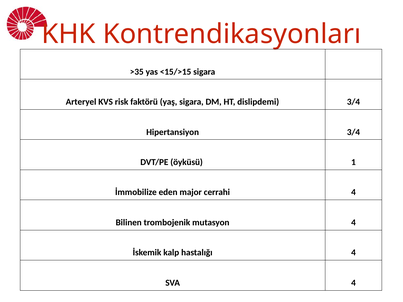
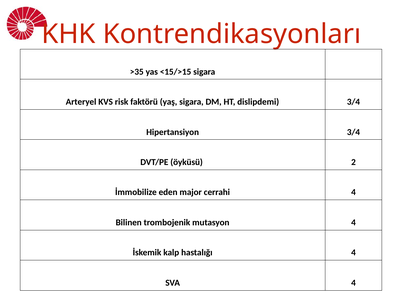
1: 1 -> 2 (353, 162)
